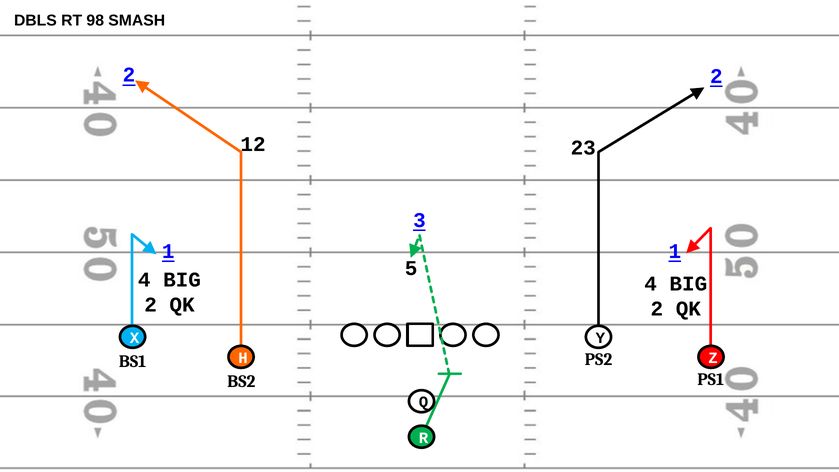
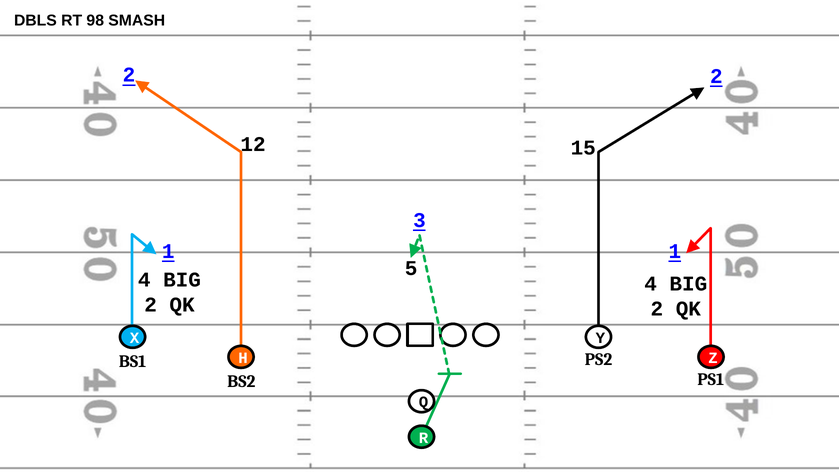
23: 23 -> 15 (583, 148)
